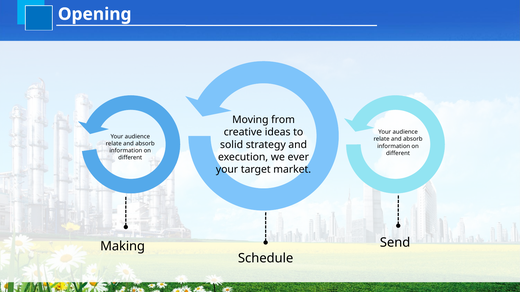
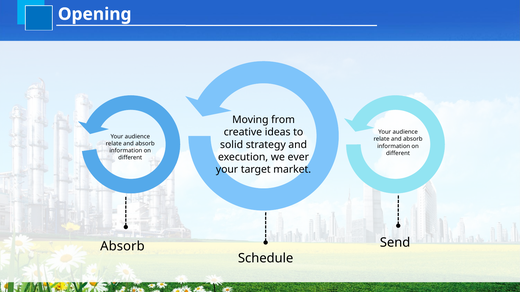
Making: Making -> Absorb (122, 247)
